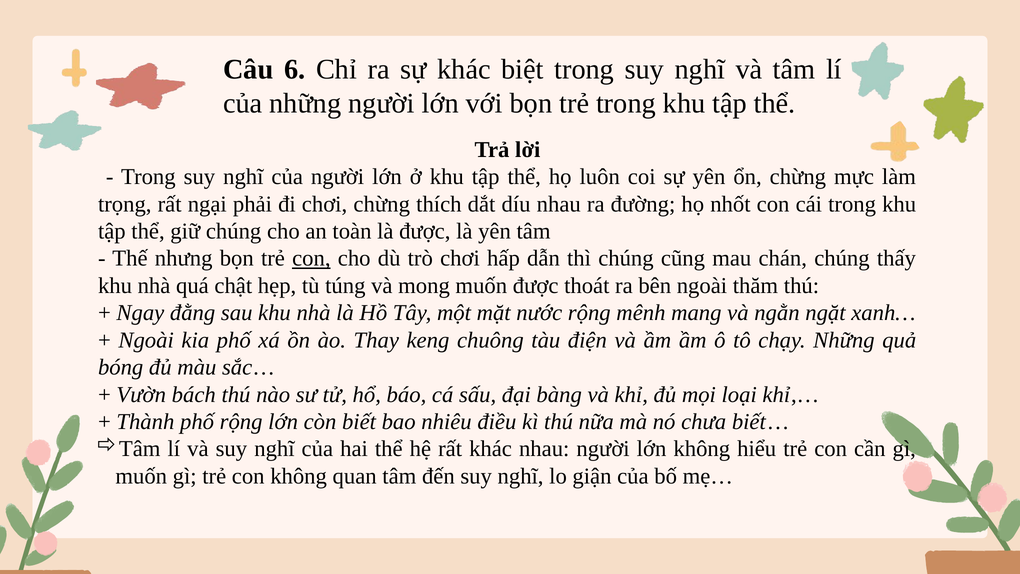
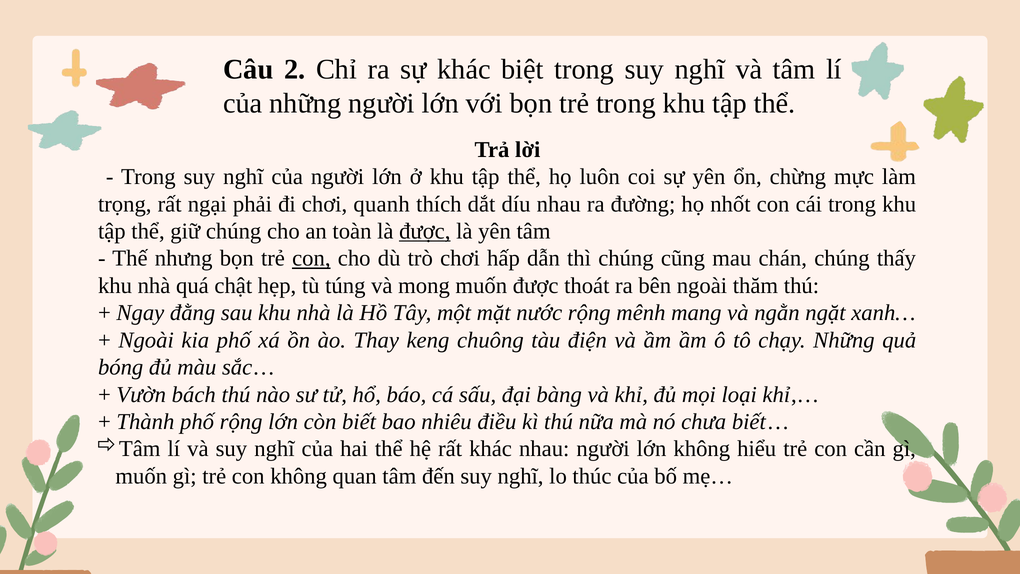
6: 6 -> 2 (295, 69)
chơi chừng: chừng -> quanh (382, 204)
được underline: none -> present (425, 231)
giận: giận -> thúc (592, 476)
